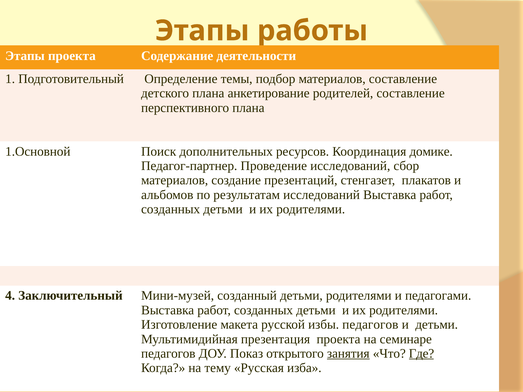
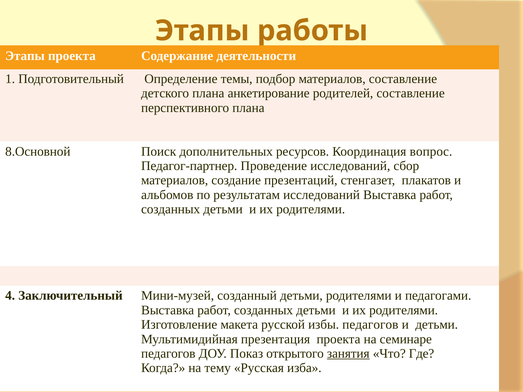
1.Основной: 1.Основной -> 8.Основной (38, 152)
домике: домике -> вопрос (431, 152)
Где underline: present -> none (421, 354)
